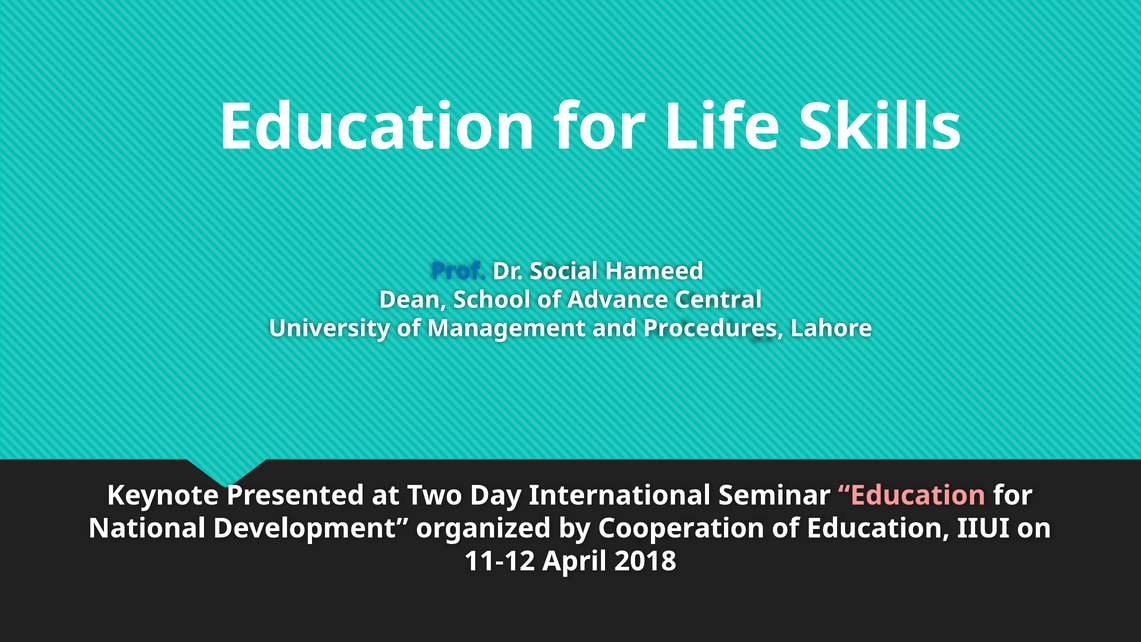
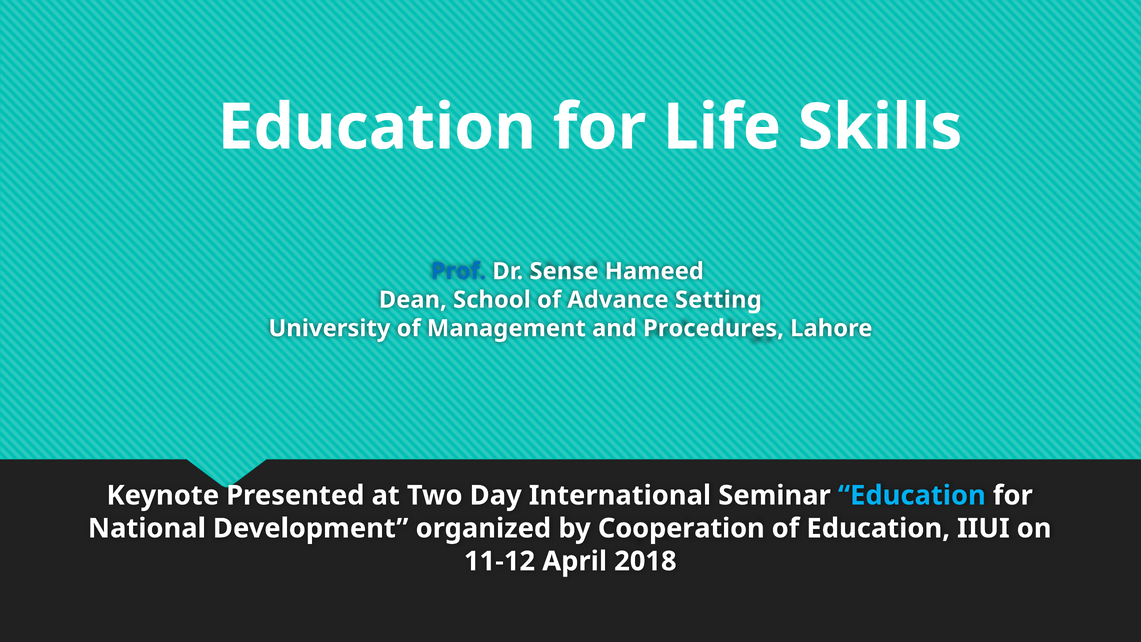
Social: Social -> Sense (564, 271)
Central: Central -> Setting (718, 300)
Education colour: pink -> light blue (912, 495)
